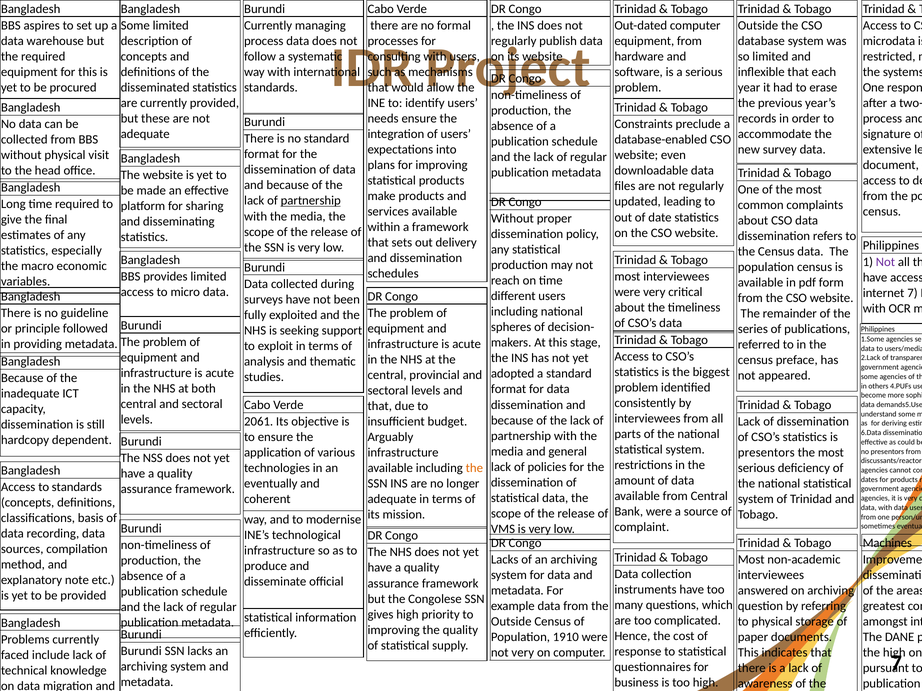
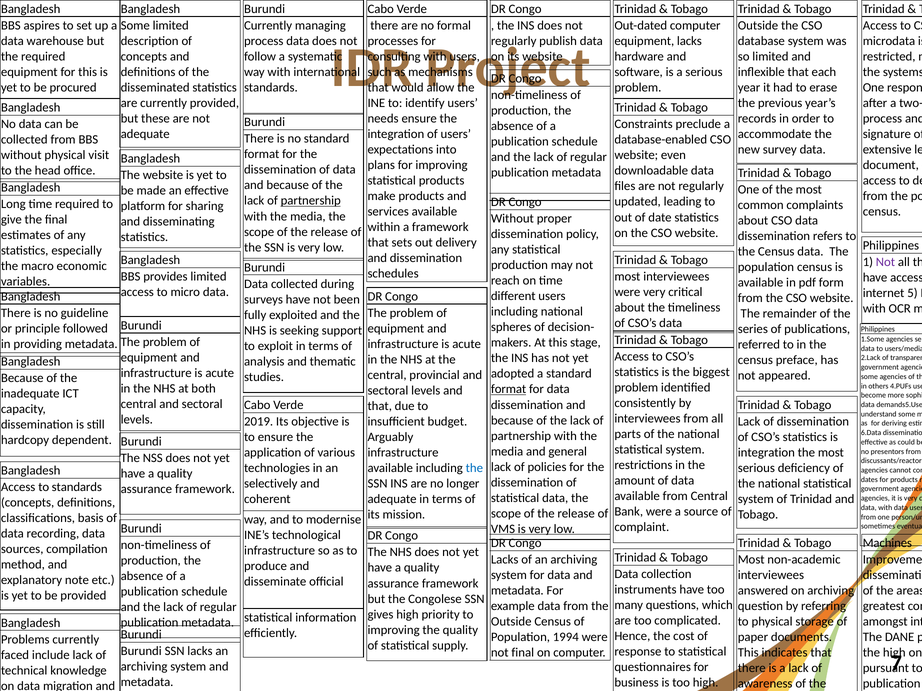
equipment from: from -> lacks (689, 41)
internet 7: 7 -> 5 (913, 293)
format underline: none -> present (509, 390)
2061: 2061 -> 2019 (259, 422)
presentors: presentors -> integration (766, 453)
the colour: orange -> blue (474, 468)
eventually: eventually -> selectively (271, 484)
1910: 1910 -> 1994 (566, 638)
not very: very -> final (523, 653)
